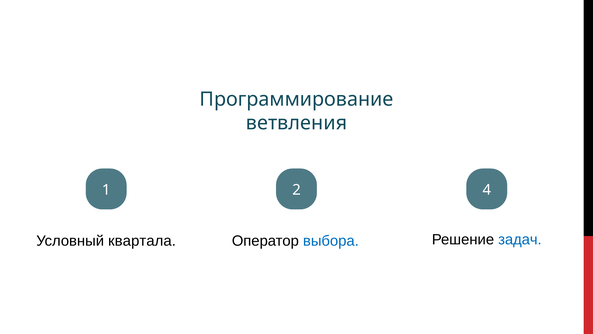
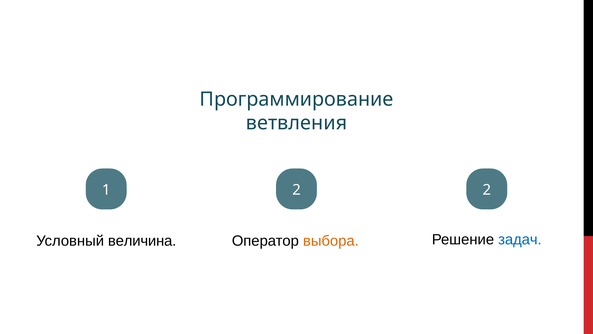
2 4: 4 -> 2 (487, 190)
квартала: квартала -> величина (142, 241)
выбора colour: blue -> orange (331, 241)
